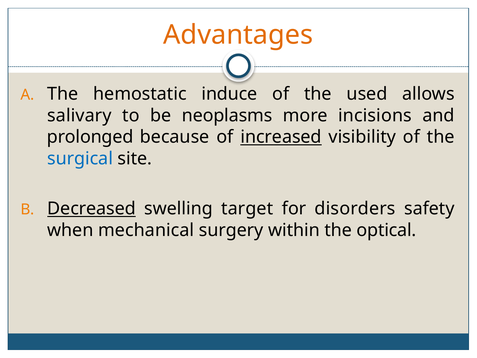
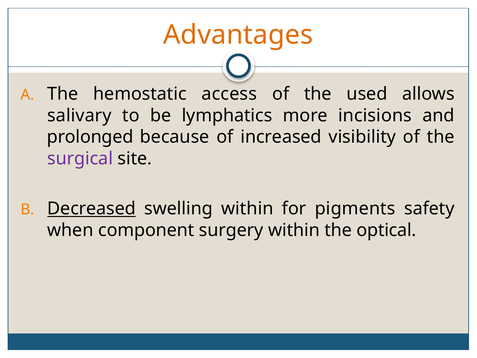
induce: induce -> access (229, 94)
neoplasms: neoplasms -> lymphatics (227, 115)
increased underline: present -> none (281, 137)
surgical colour: blue -> purple (80, 158)
swelling target: target -> within (247, 209)
disorders: disorders -> pigments (355, 209)
mechanical: mechanical -> component (146, 230)
